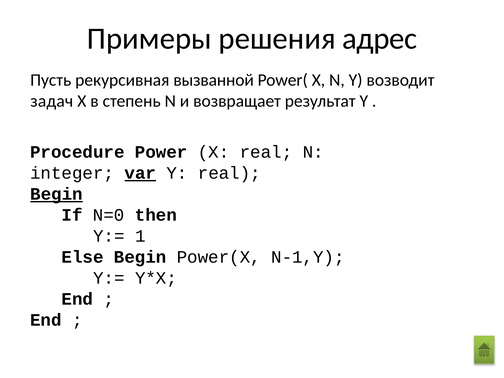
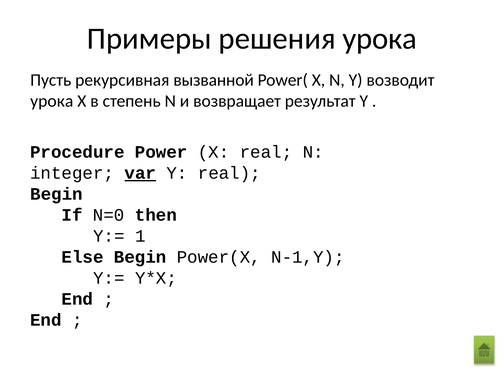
решения адрес: адрес -> урока (380, 39)
задач: задач -> урока (52, 101)
Begin underline: present -> none (56, 194)
